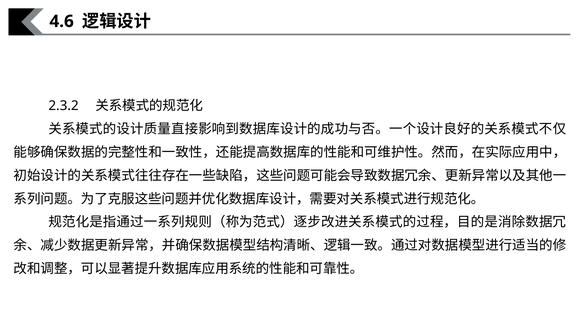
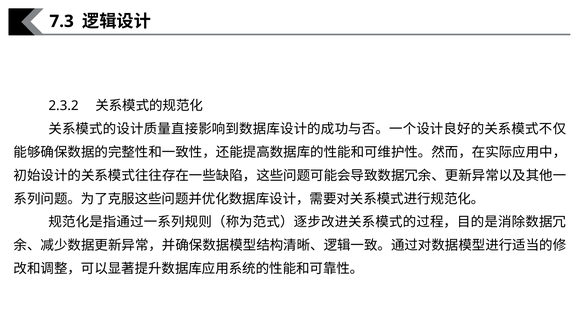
4.6: 4.6 -> 7.3 (62, 21)
